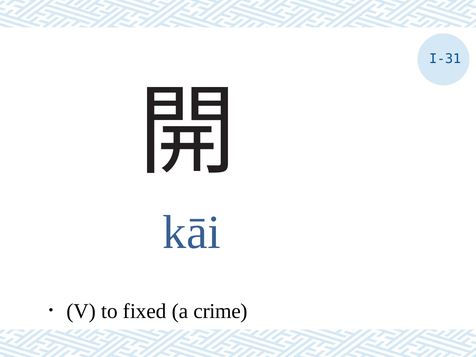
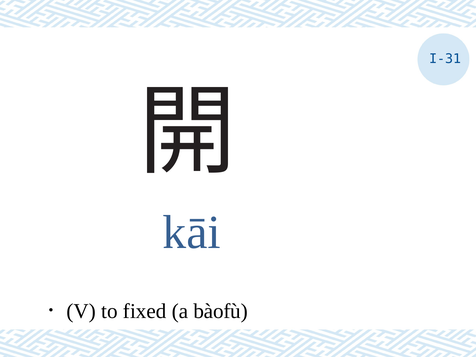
crime: crime -> bàofù (221, 311)
